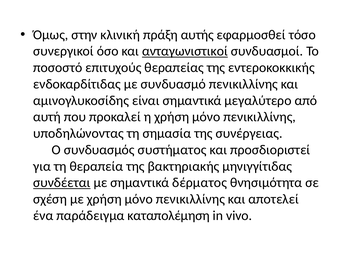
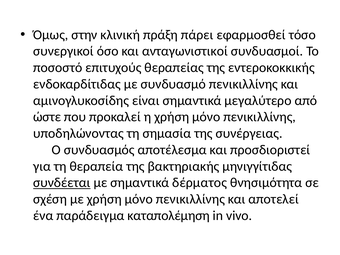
αυτής: αυτής -> πάρει (197, 35)
ανταγωνιστικοί underline: present -> none (185, 51)
αυτή: αυτή -> ώστε (47, 117)
συστήματος: συστήματος -> αποτέλεσμα (172, 150)
